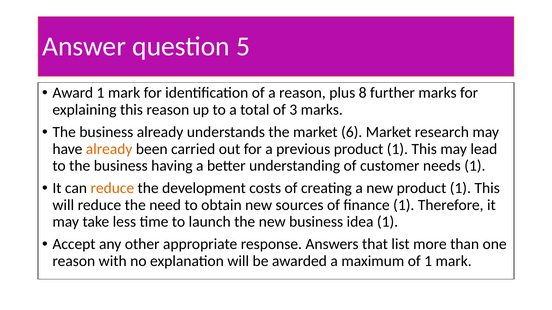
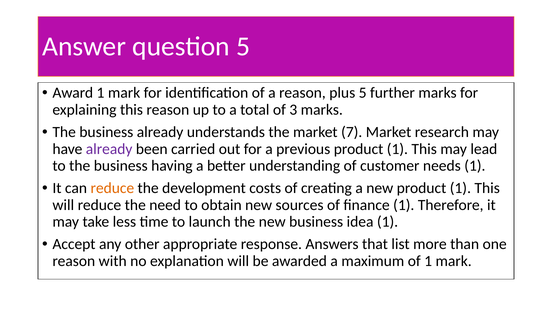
plus 8: 8 -> 5 (363, 93)
6: 6 -> 7 (352, 132)
already colour: orange -> purple (109, 149)
